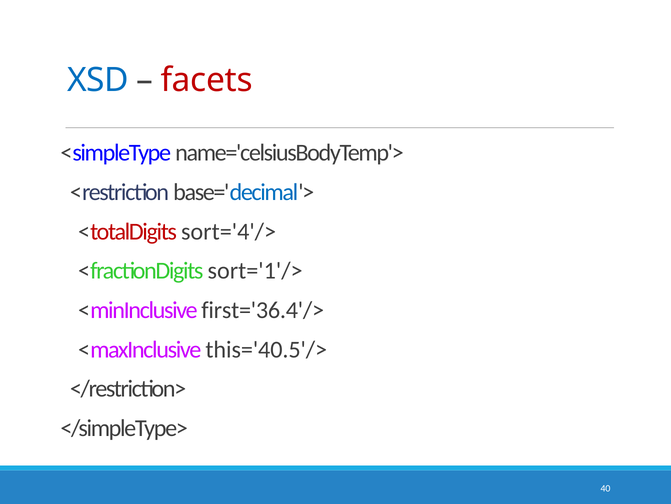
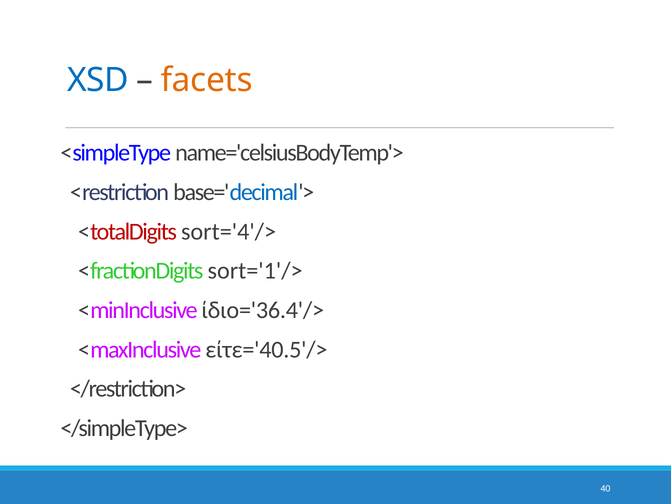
facets colour: red -> orange (207, 80)
first='36.4'/>: first='36.4'/> -> ίδιο='36.4'/> (263, 310)
this='40.5'/>: this='40.5'/> -> είτε='40.5'/> (266, 349)
